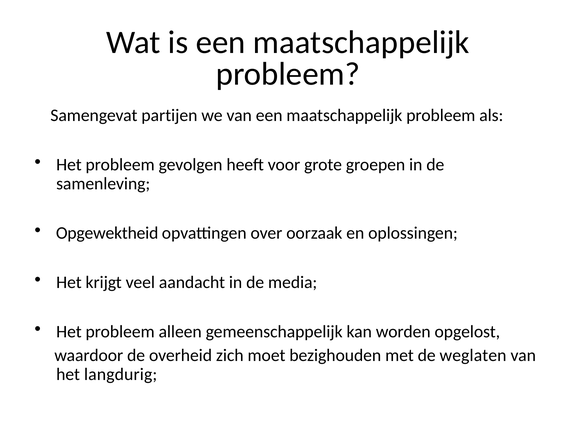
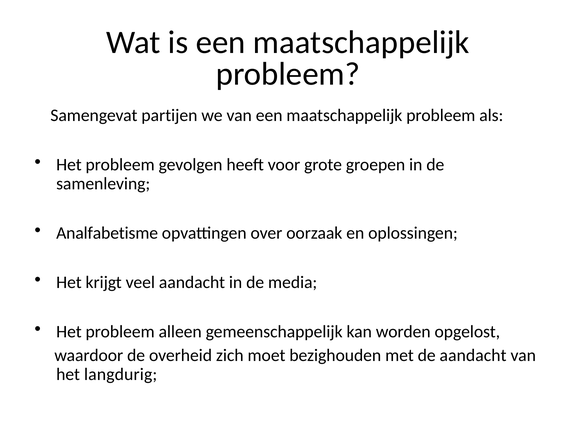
Opgewektheid: Opgewektheid -> Analfabetisme (107, 233)
de weglaten: weglaten -> aandacht (473, 355)
